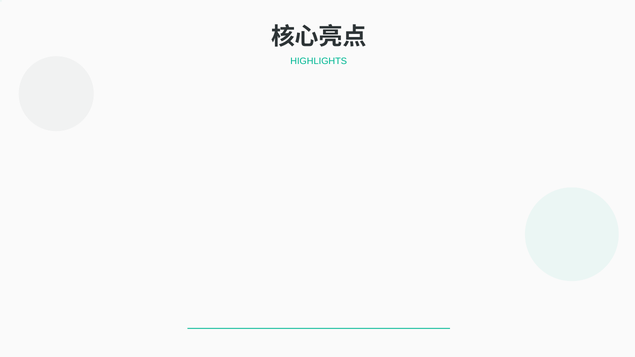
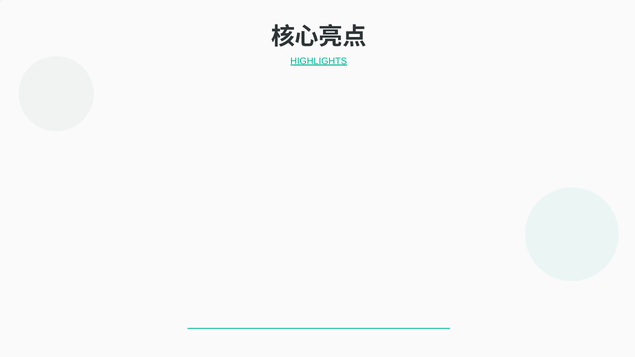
HIGHLIGHTS underline: none -> present (319, 61)
